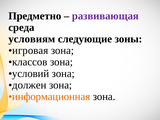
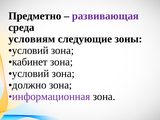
игровая: игровая -> условий (28, 50)
классов: классов -> кабинет (28, 62)
должен: должен -> должно (27, 85)
информационная colour: orange -> purple (49, 97)
